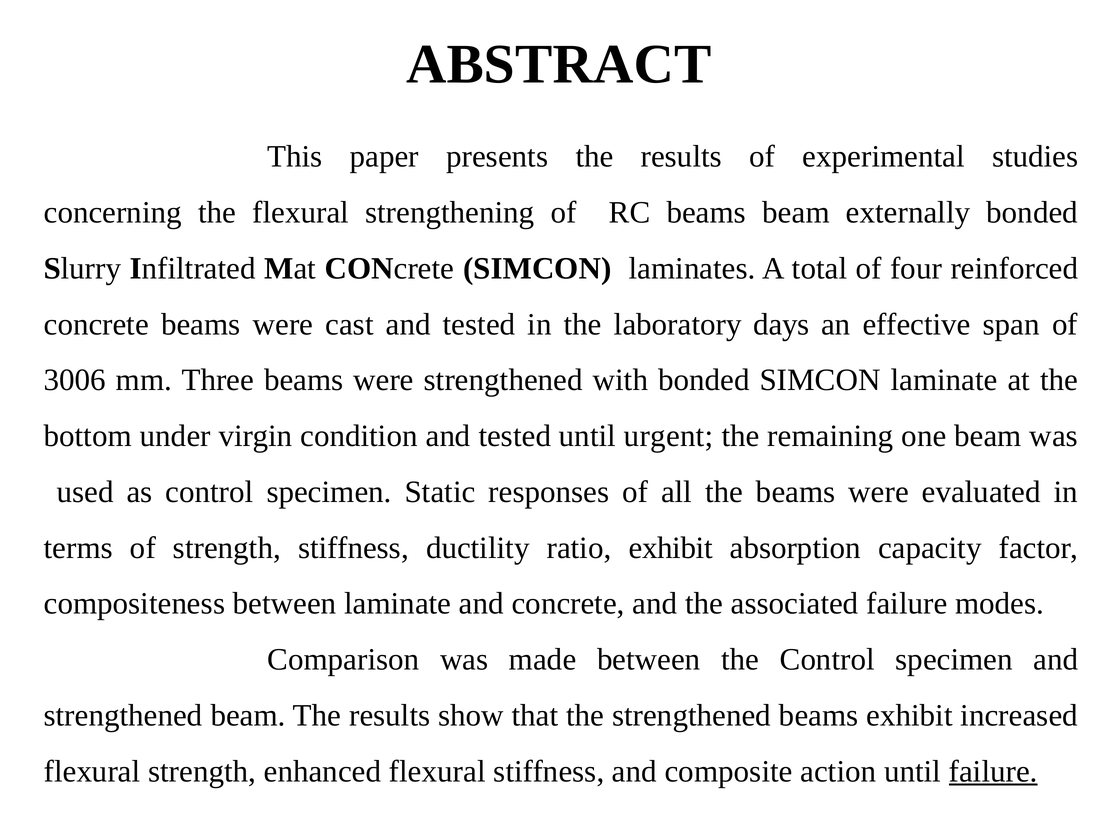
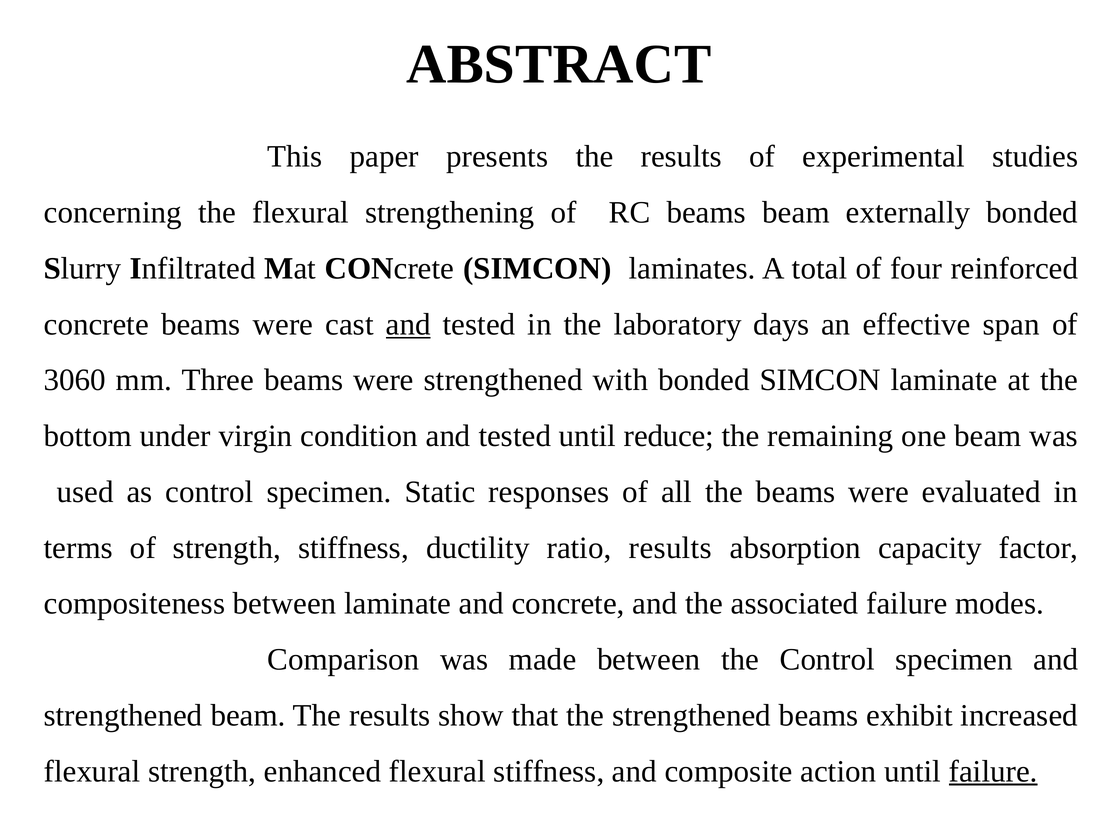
and underline: none -> present (408, 325)
3006: 3006 -> 3060 (75, 380)
urgent: urgent -> reduce (669, 436)
ratio exhibit: exhibit -> results (670, 548)
